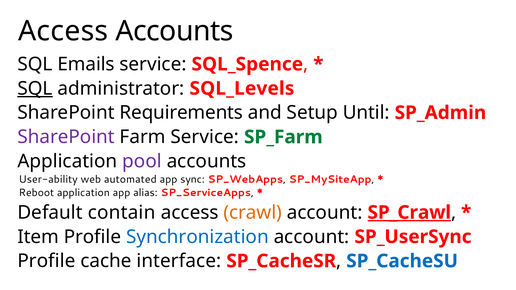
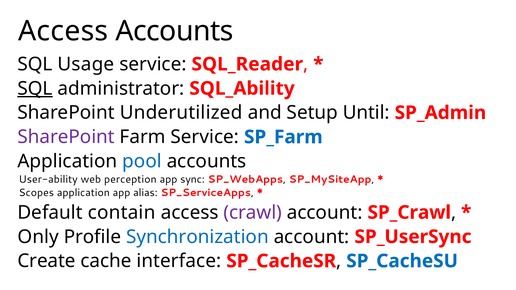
Emails: Emails -> Usage (86, 64)
SQL_Spence: SQL_Spence -> SQL_Reader (247, 64)
SQL_Levels: SQL_Levels -> SQL_Ability (242, 89)
Requirements: Requirements -> Underutilized (181, 113)
SP_Farm colour: green -> blue (283, 137)
pool colour: purple -> blue (142, 161)
automated: automated -> perception (130, 179)
Reboot: Reboot -> Scopes (36, 193)
crawl colour: orange -> purple (253, 213)
SP_Crawl underline: present -> none (409, 213)
Item: Item -> Only (38, 237)
Profile: Profile -> Create (47, 261)
